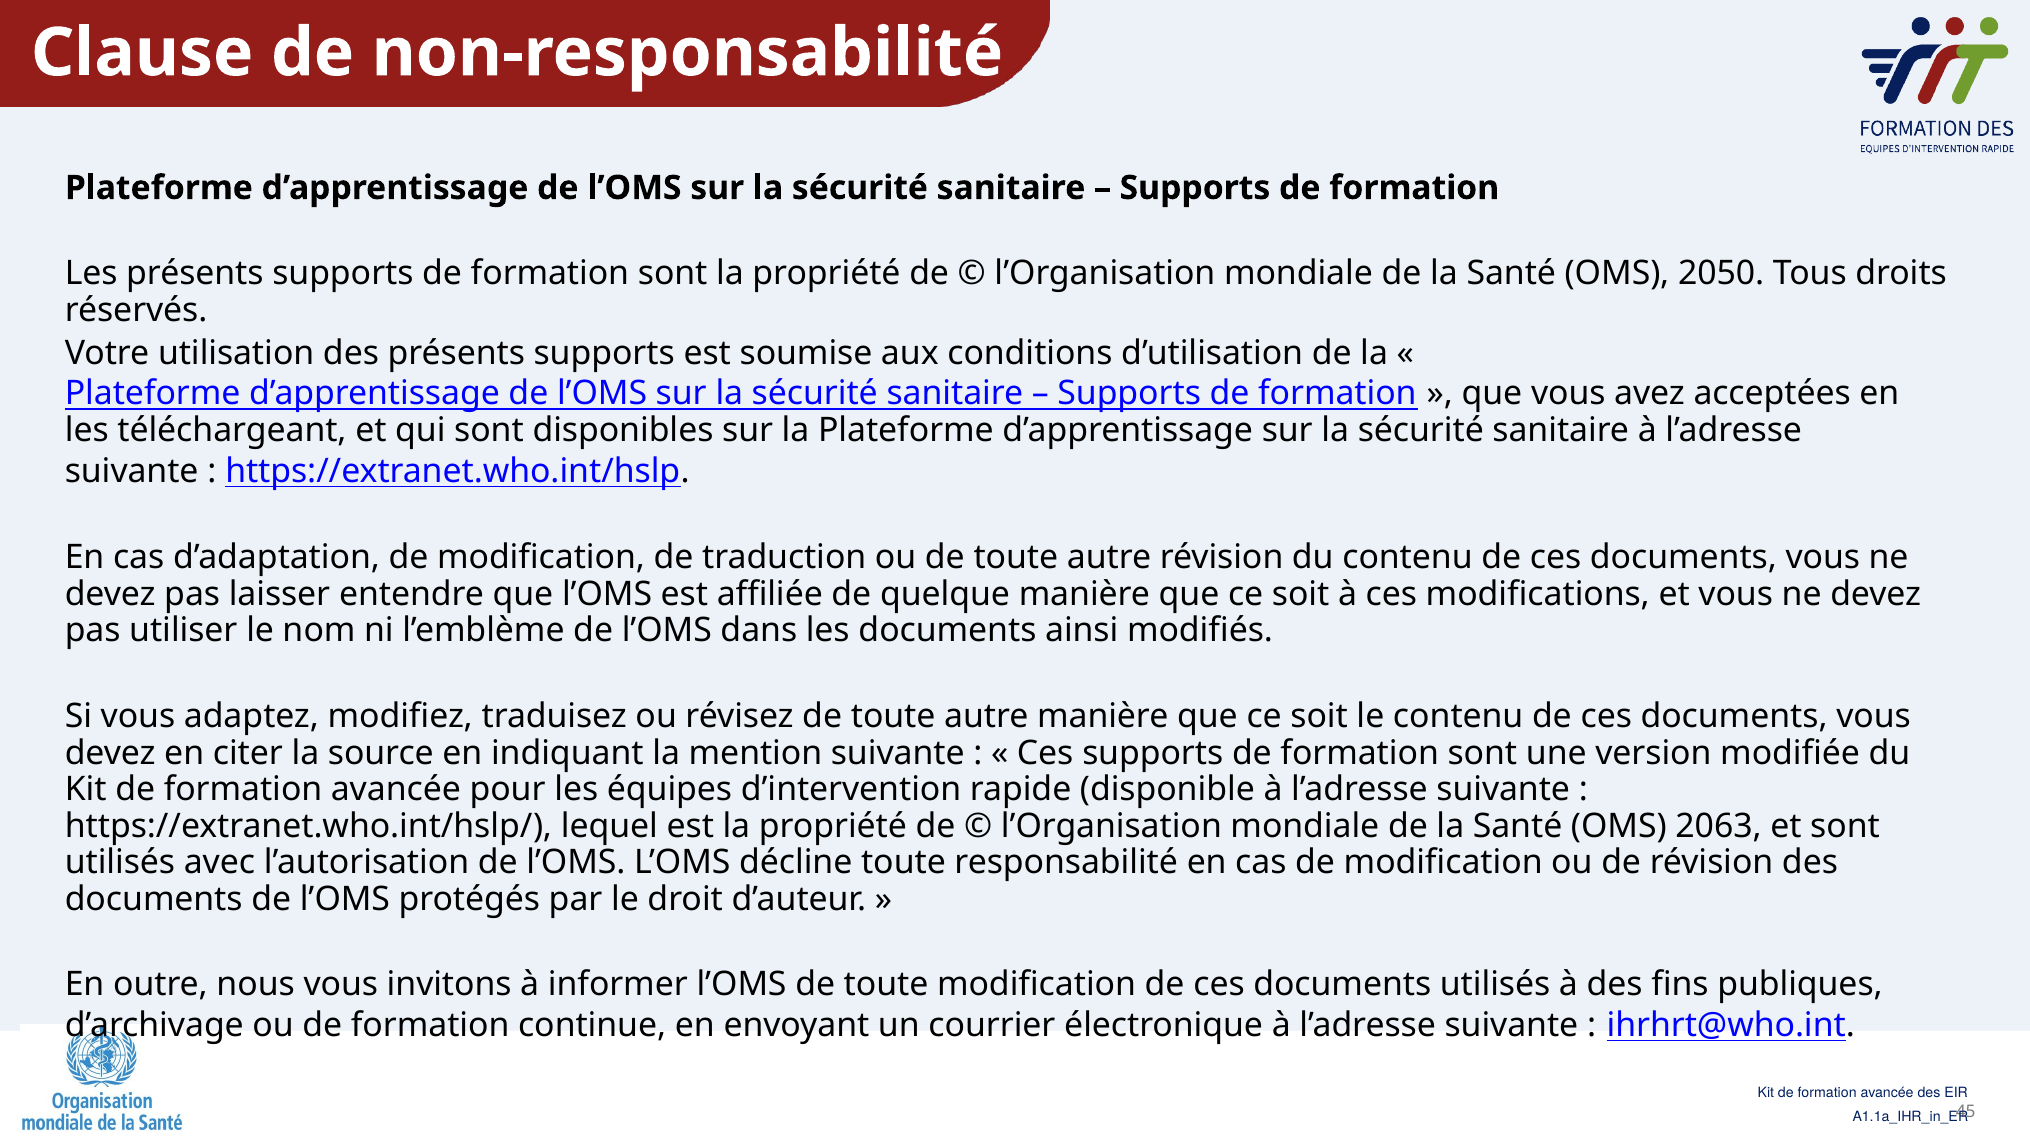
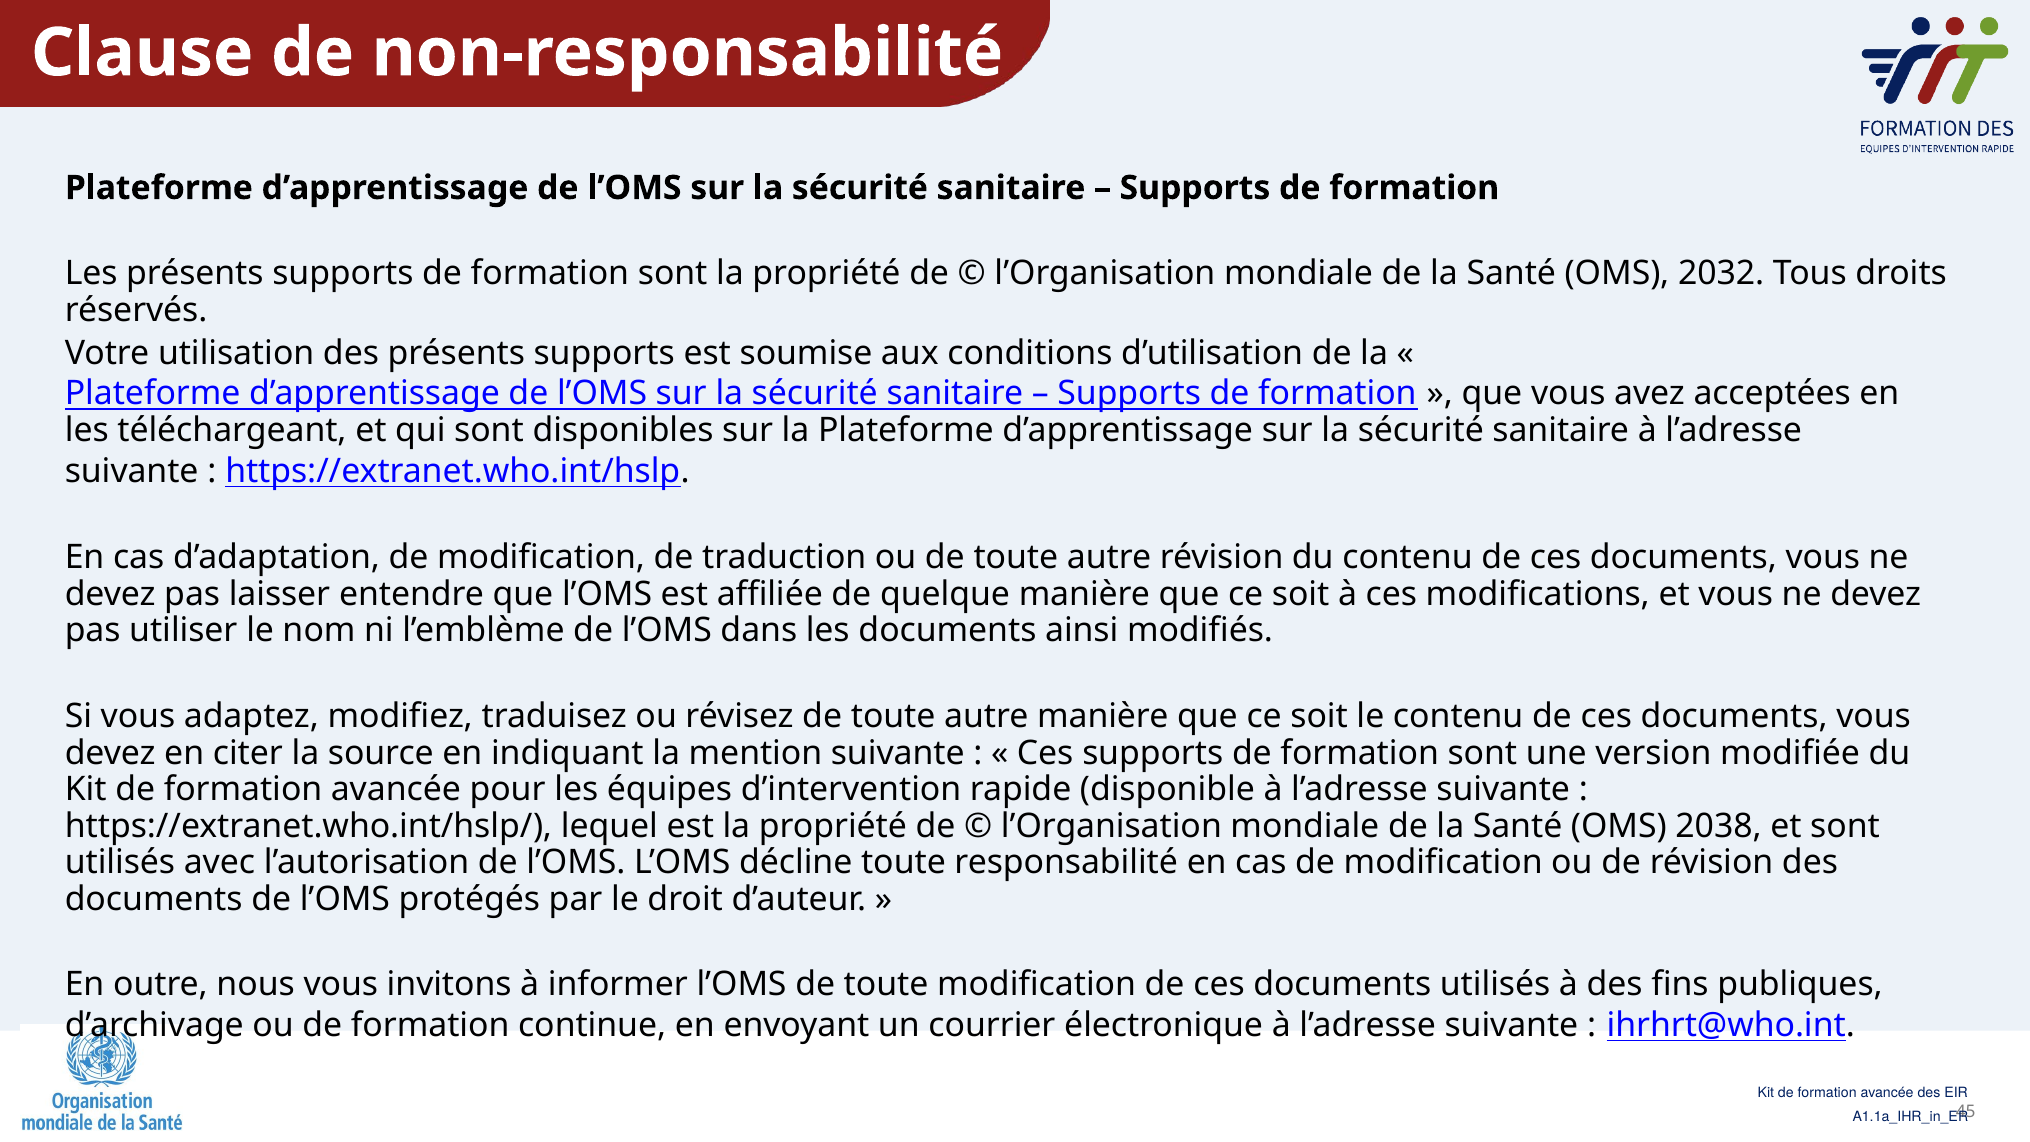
2050: 2050 -> 2032 (1721, 274)
2063: 2063 -> 2038 (1719, 826)
